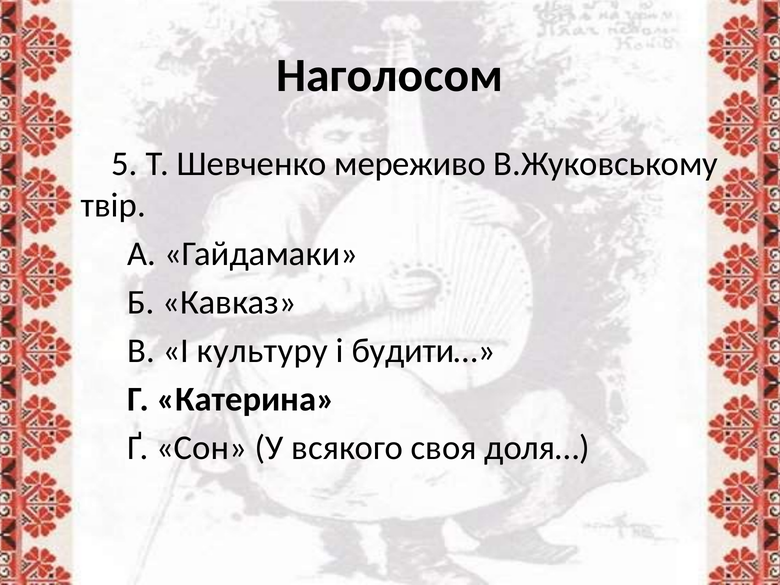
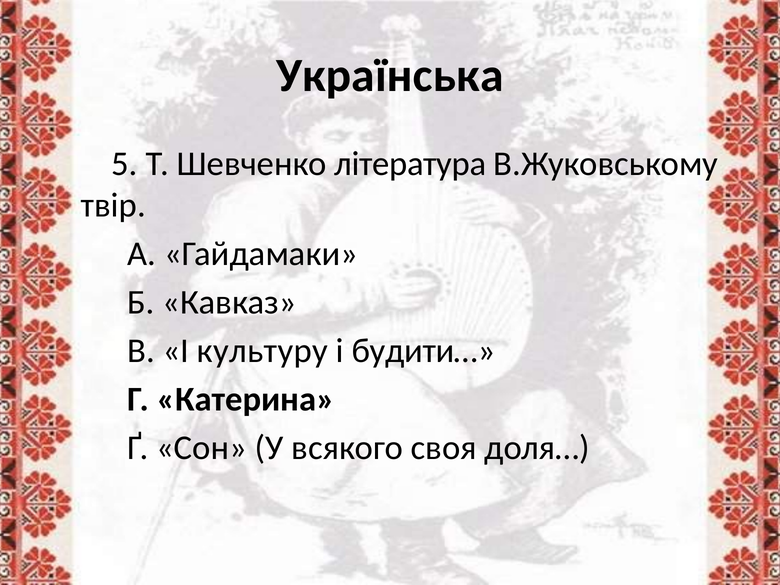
Наголосом: Наголосом -> Українська (390, 76)
мереживо: мереживо -> література (410, 164)
